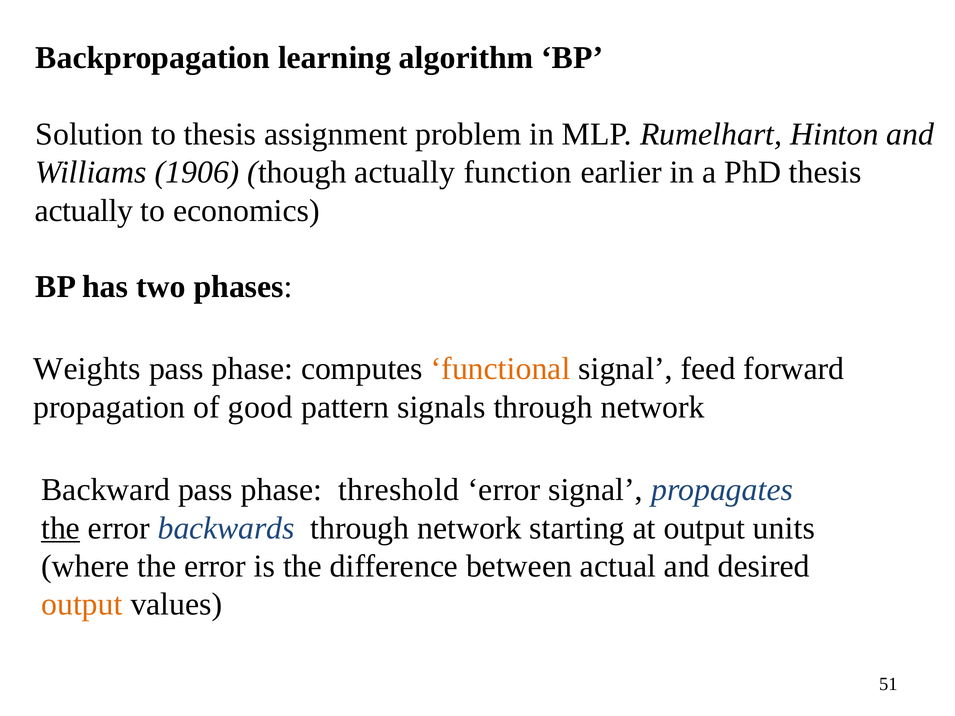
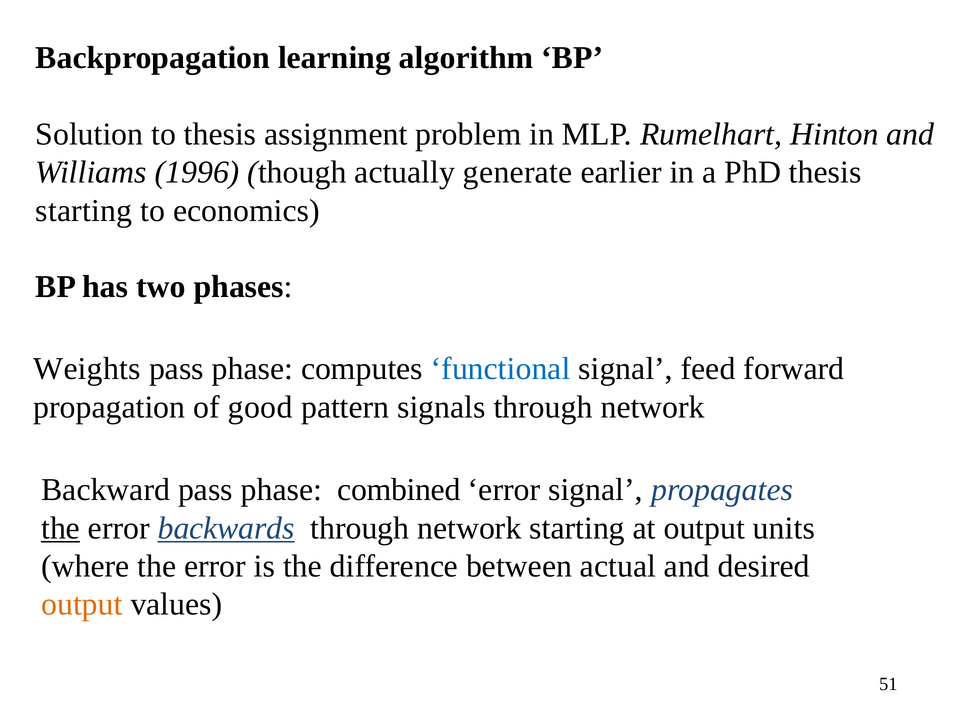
1906: 1906 -> 1996 (197, 172)
function: function -> generate (518, 172)
actually: actually -> starting (84, 211)
functional colour: orange -> blue (501, 369)
threshold: threshold -> combined (399, 490)
backwards underline: none -> present (226, 528)
